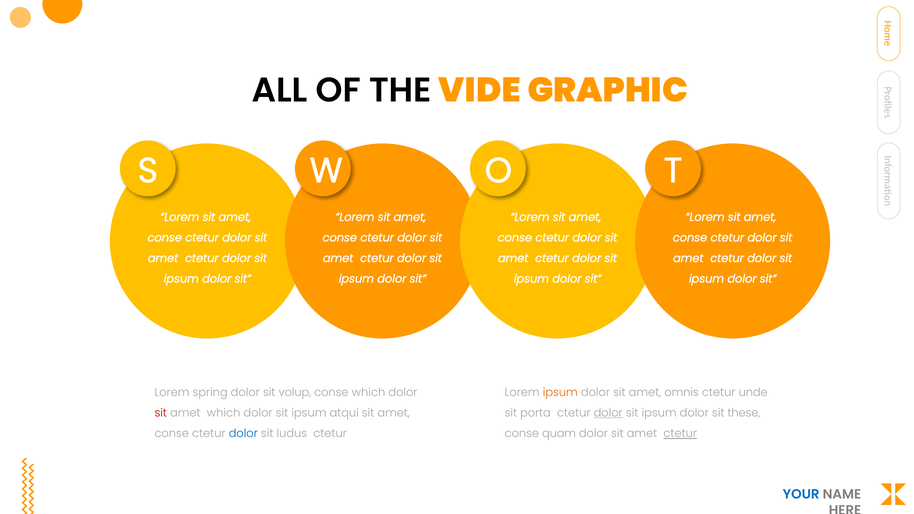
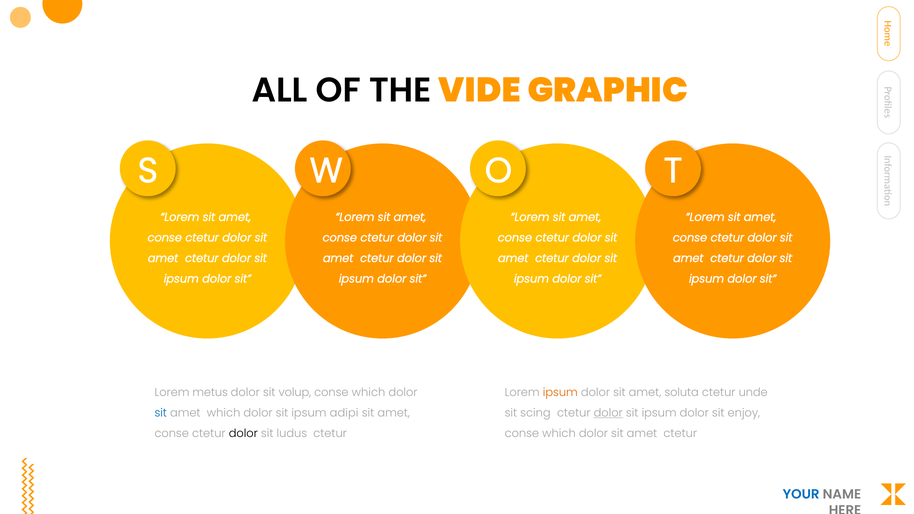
spring: spring -> metus (210, 393)
omnis: omnis -> soluta (682, 393)
sit colour: red -> blue (161, 413)
atqui: atqui -> adipi (344, 413)
porta: porta -> scing (535, 413)
these: these -> enjoy (744, 413)
dolor colour: blue -> black (243, 434)
quam: quam -> which (559, 434)
ctetur underline: present -> none (680, 434)
